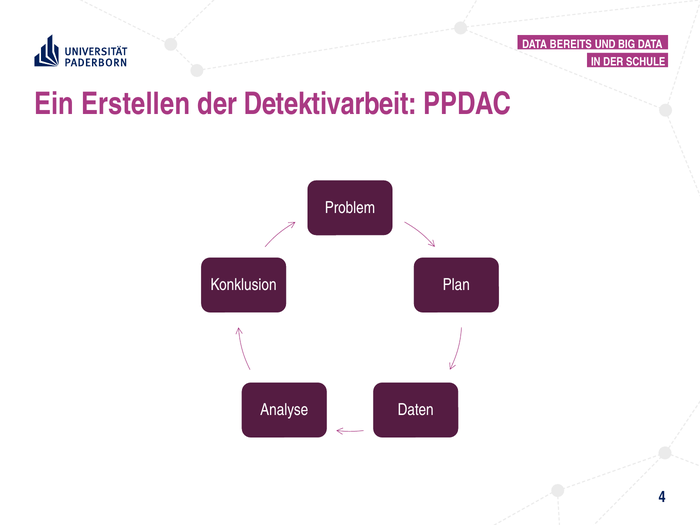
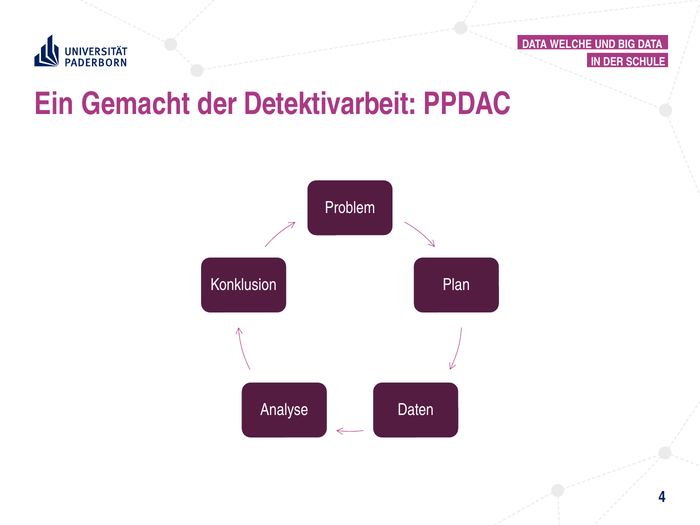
BEREITS: BEREITS -> WELCHE (571, 44)
Erstellen: Erstellen -> Gemacht (136, 104)
